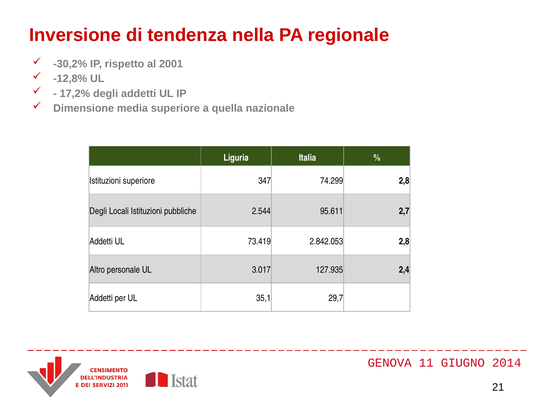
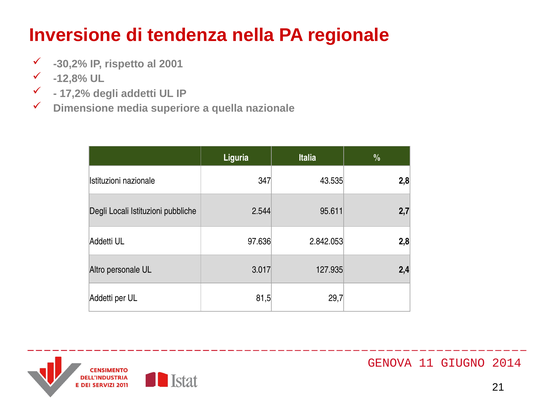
Istituzioni superiore: superiore -> nazionale (139, 180)
74.299: 74.299 -> 43.535 (332, 180)
73.419: 73.419 -> 97.636 (259, 241)
35,1: 35,1 -> 81,5 (264, 298)
